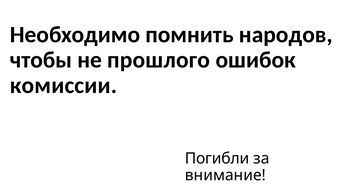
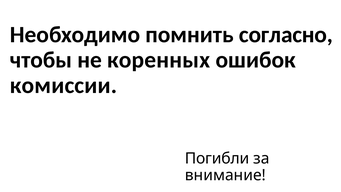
народов: народов -> согласно (286, 35)
прошлого: прошлого -> коренных (159, 60)
